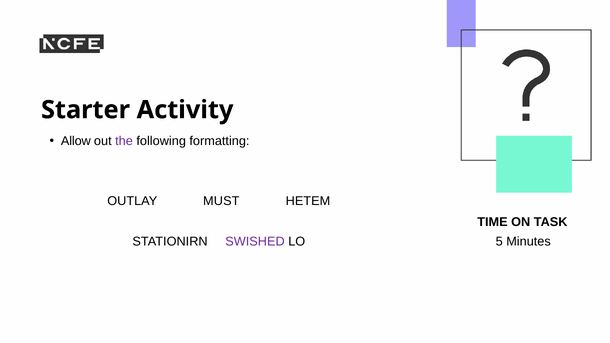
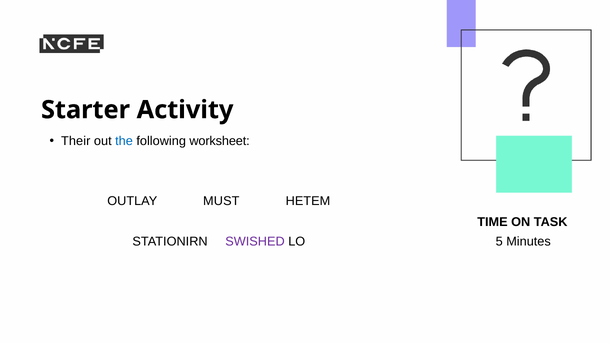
Allow: Allow -> Their (76, 141)
the colour: purple -> blue (124, 141)
formatting: formatting -> worksheet (220, 141)
